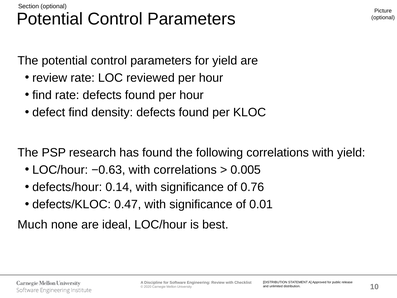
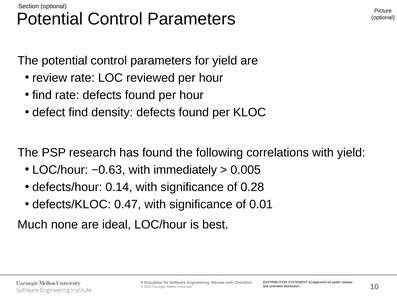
with correlations: correlations -> immediately (185, 170)
0.76: 0.76 -> 0.28 (252, 187)
